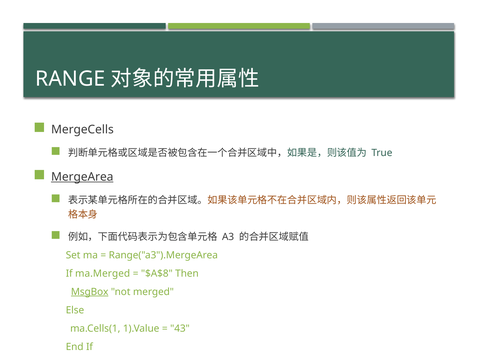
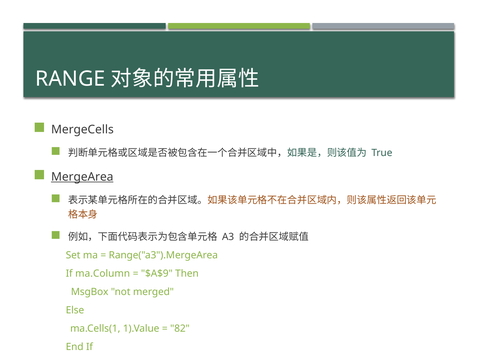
ma.Merged: ma.Merged -> ma.Column (103, 274)
$A$8: $A$8 -> $A$9 (157, 274)
MsgBox underline: present -> none (90, 292)
43: 43 -> 82 (180, 329)
